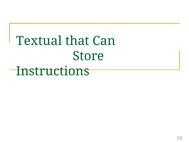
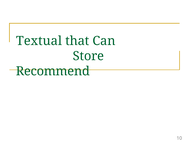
Instructions: Instructions -> Recommend (53, 71)
